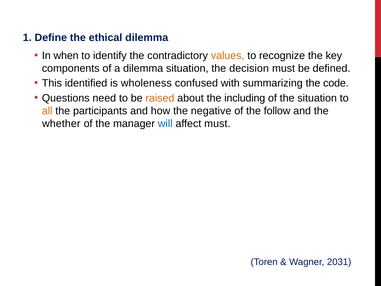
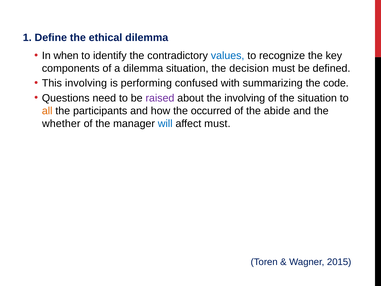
values colour: orange -> blue (228, 56)
This identified: identified -> involving (86, 83)
wholeness: wholeness -> performing (146, 83)
raised colour: orange -> purple (160, 98)
the including: including -> involving (245, 98)
negative: negative -> occurred (211, 111)
follow: follow -> abide (277, 111)
2031: 2031 -> 2015 (339, 262)
